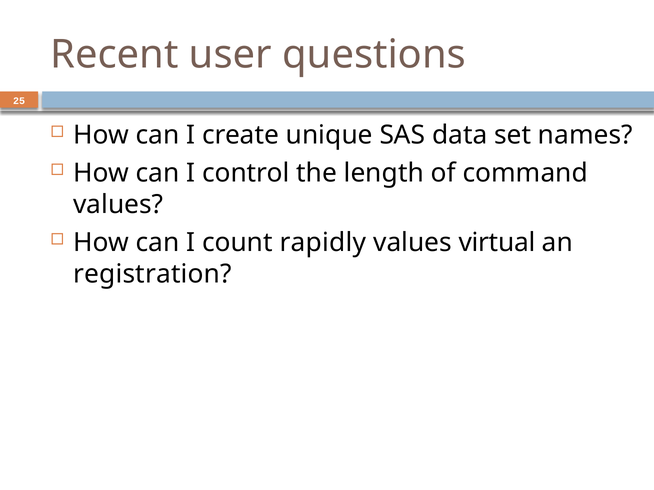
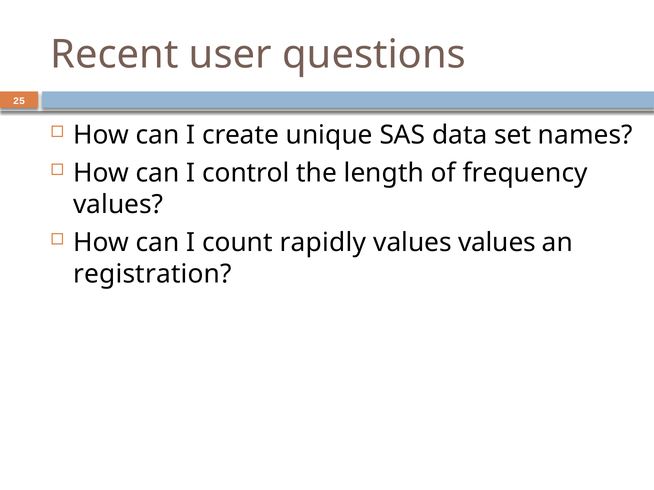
command: command -> frequency (525, 173)
values virtual: virtual -> values (497, 243)
